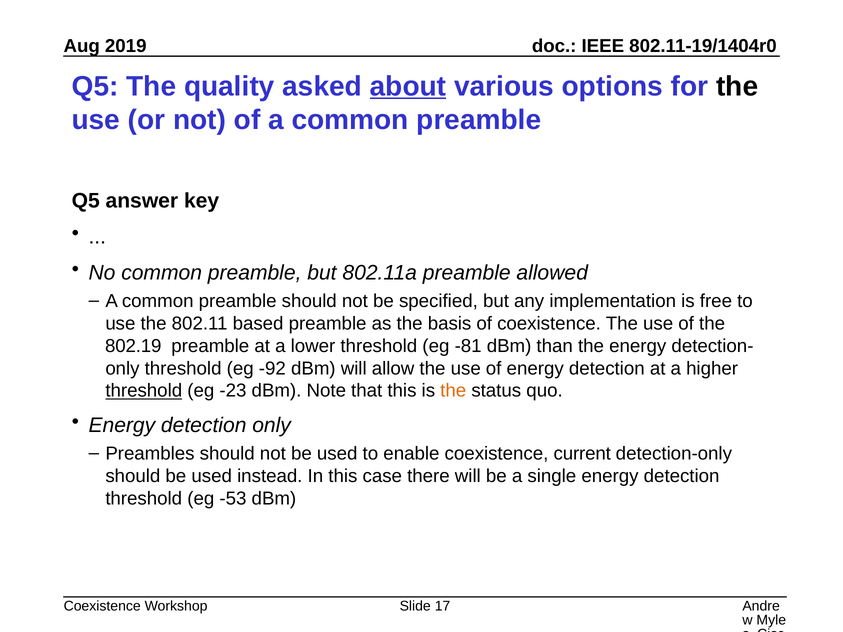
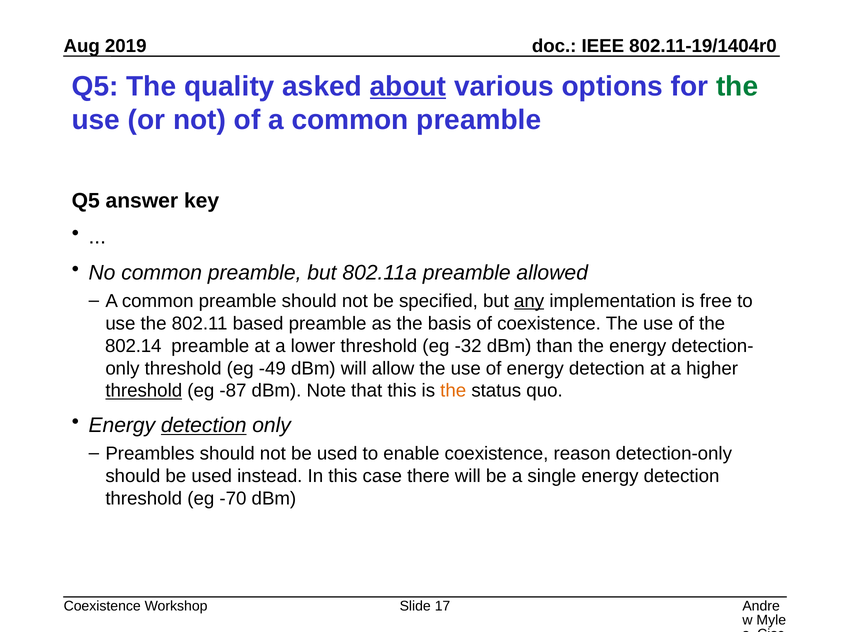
the colour: black -> green (737, 86)
any underline: none -> present (529, 301)
802.19: 802.19 -> 802.14 (133, 346)
-81: -81 -> -32 (468, 346)
-92: -92 -> -49 (272, 368)
-23: -23 -> -87 (233, 391)
detection underline: none -> present (204, 426)
current: current -> reason (582, 454)
-53: -53 -> -70 (233, 499)
